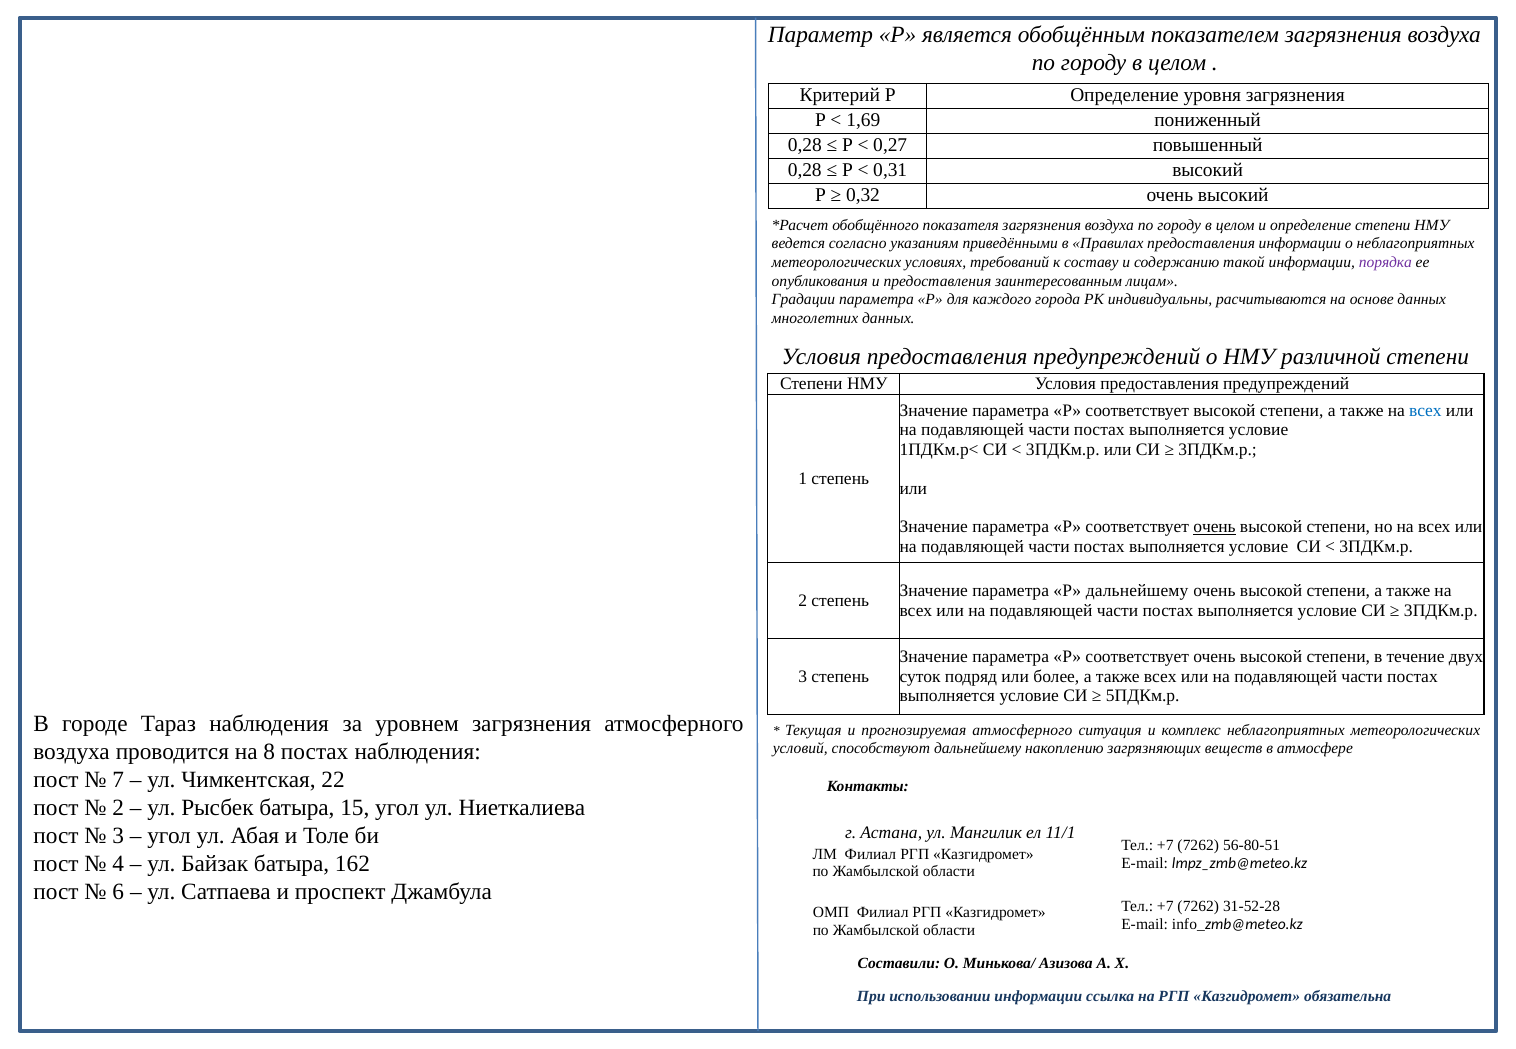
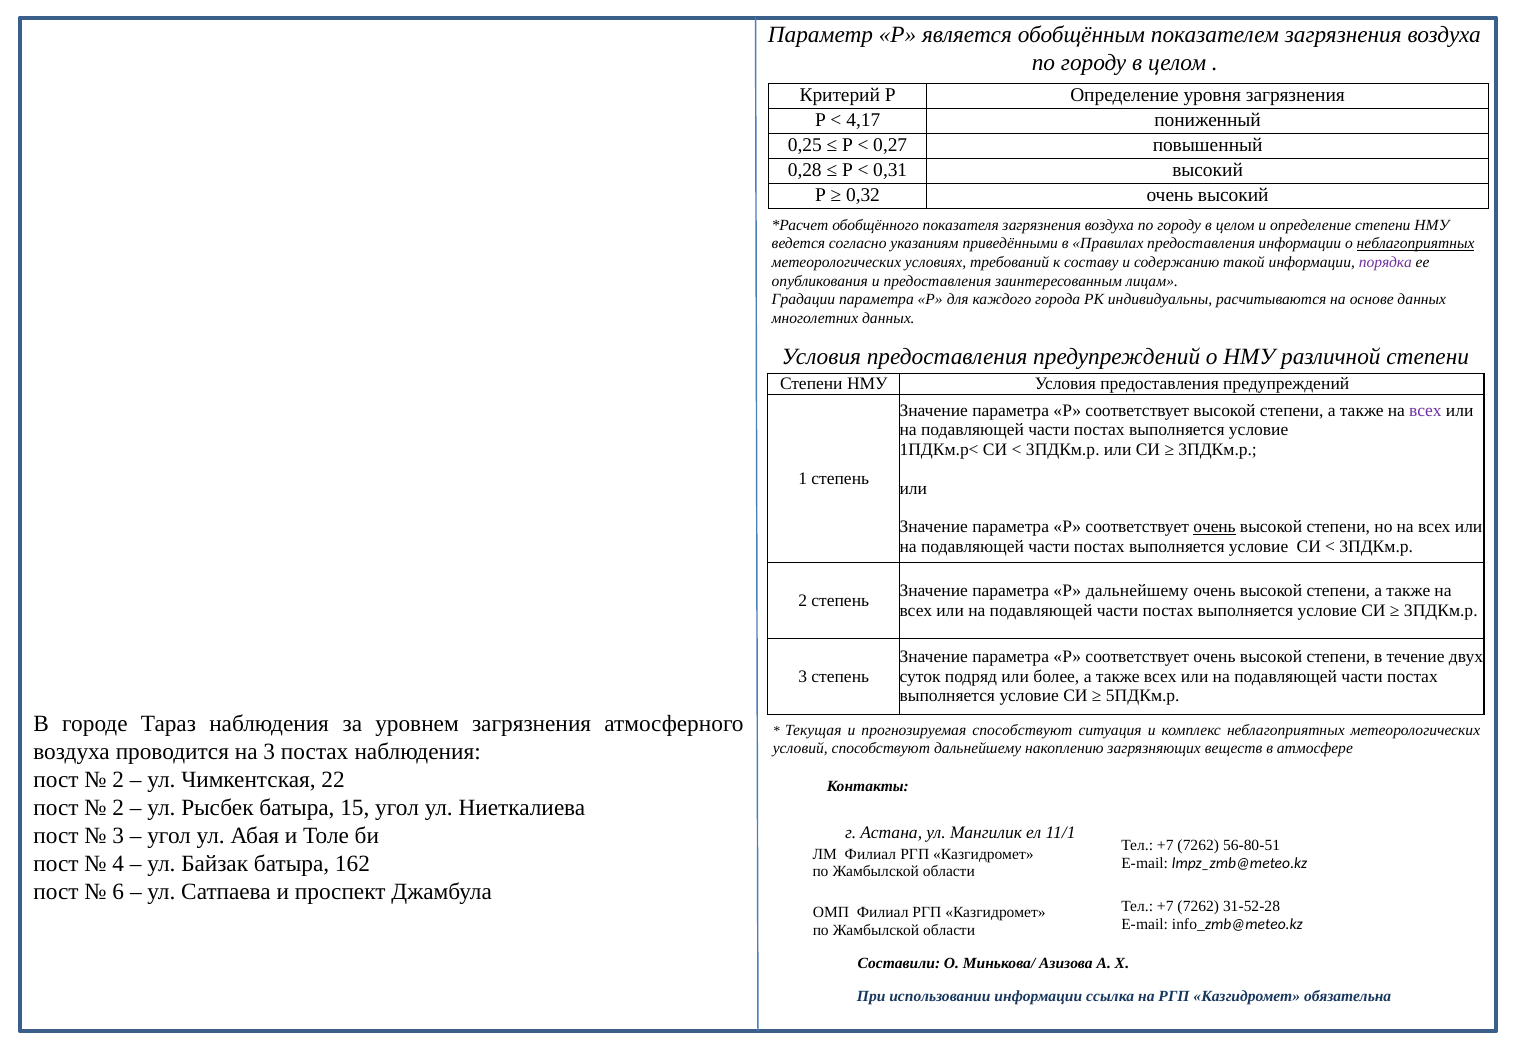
1,69: 1,69 -> 4,17 (863, 121)
0,28: 0,28 -> 0,25 (805, 146)
неблагоприятных underline: none -> present (1416, 244)
всех colour: blue -> purple (1425, 411)
прогнозируемая атмосферного: атмосферного -> способствуют (1022, 731)
на 8: 8 -> 3 (269, 752)
7: 7 -> 2 (118, 780)
